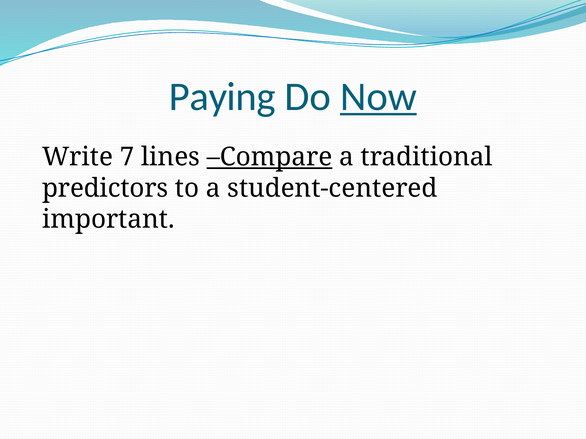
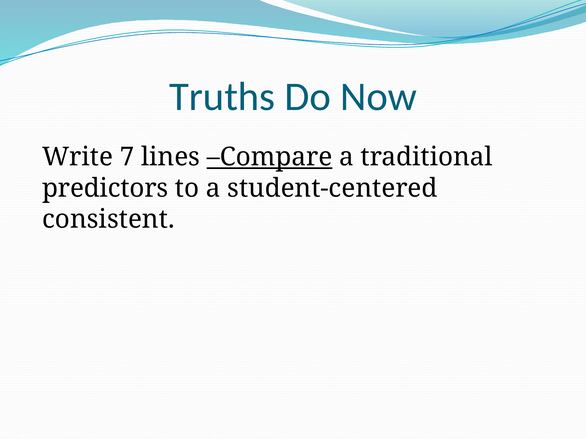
Paying: Paying -> Truths (222, 97)
Now underline: present -> none (378, 97)
important: important -> consistent (108, 220)
